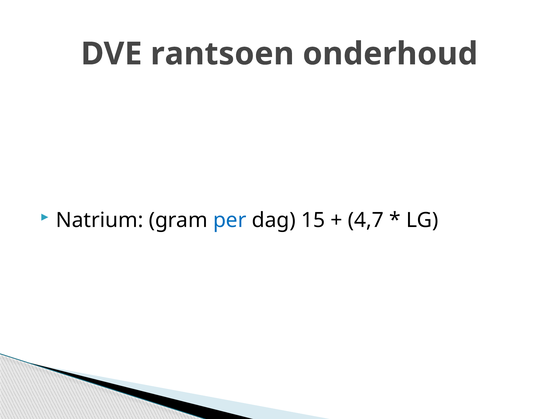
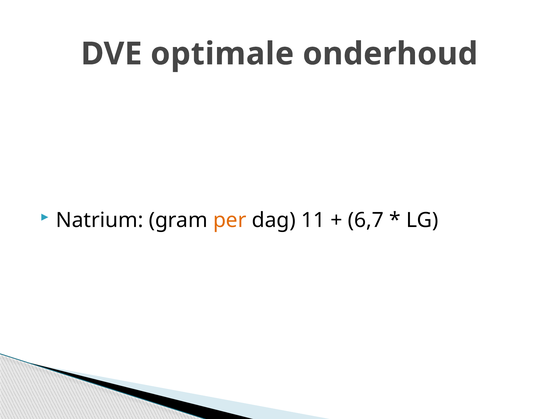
rantsoen: rantsoen -> optimale (222, 54)
per colour: blue -> orange (230, 220)
15: 15 -> 11 (313, 220)
4,7: 4,7 -> 6,7 (366, 220)
